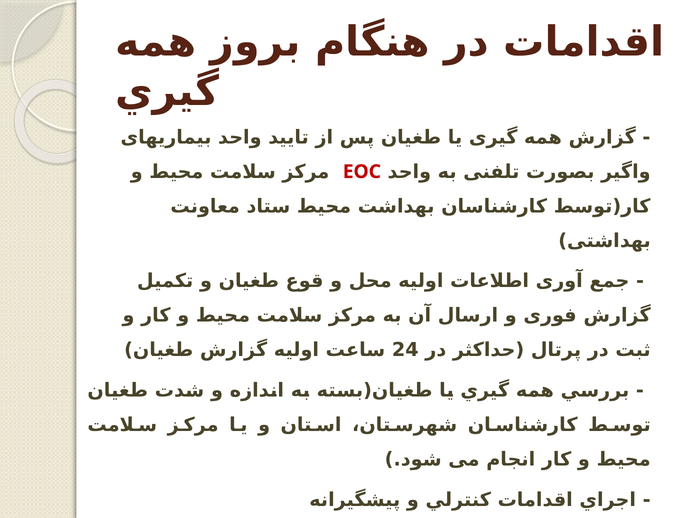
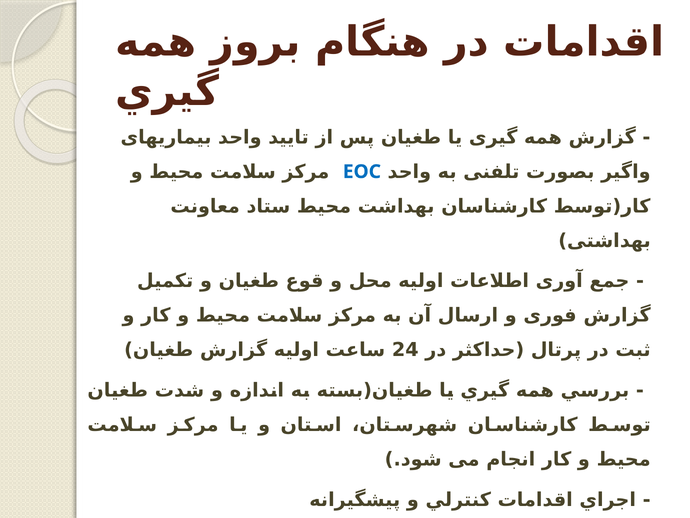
EOC colour: red -> blue (362, 172)
